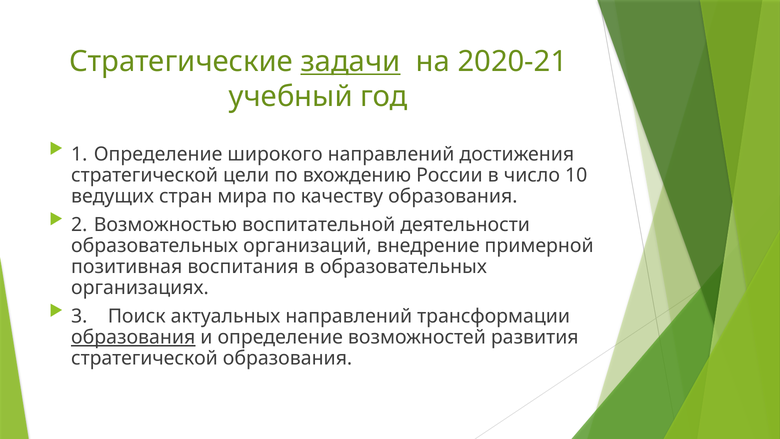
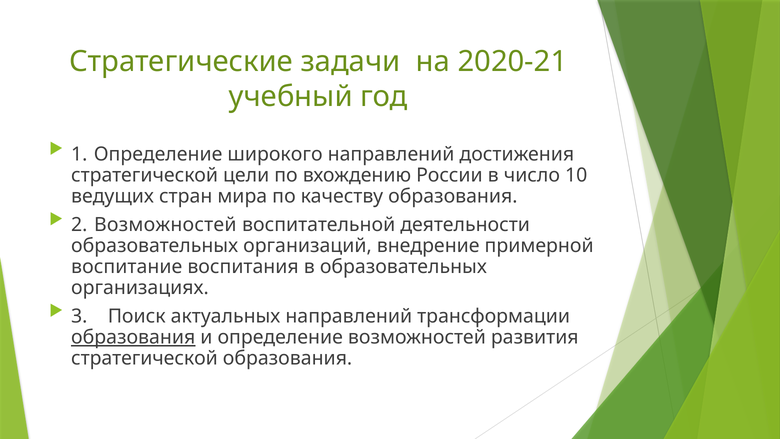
задачи underline: present -> none (351, 62)
2 Возможностью: Возможностью -> Возможностей (165, 225)
позитивная: позитивная -> воспитание (127, 267)
